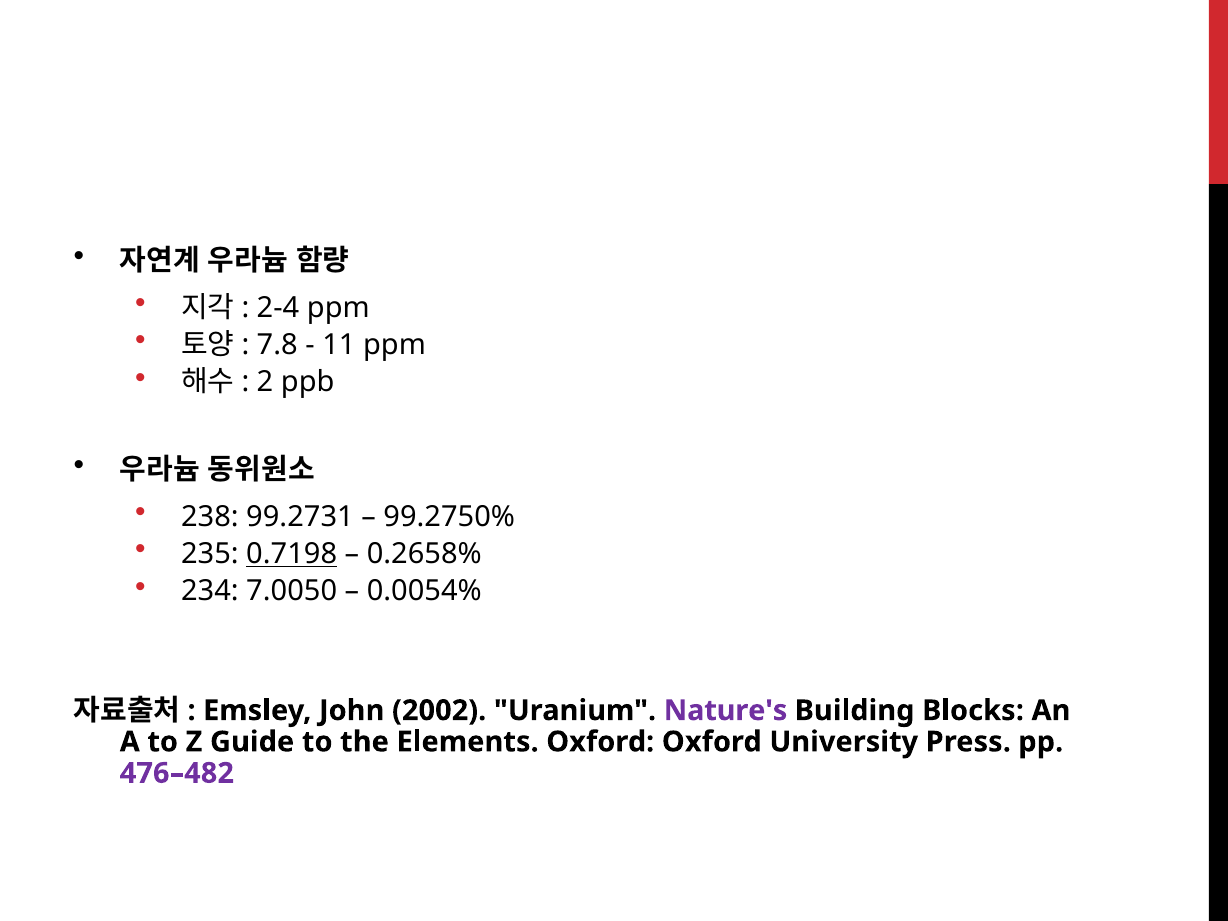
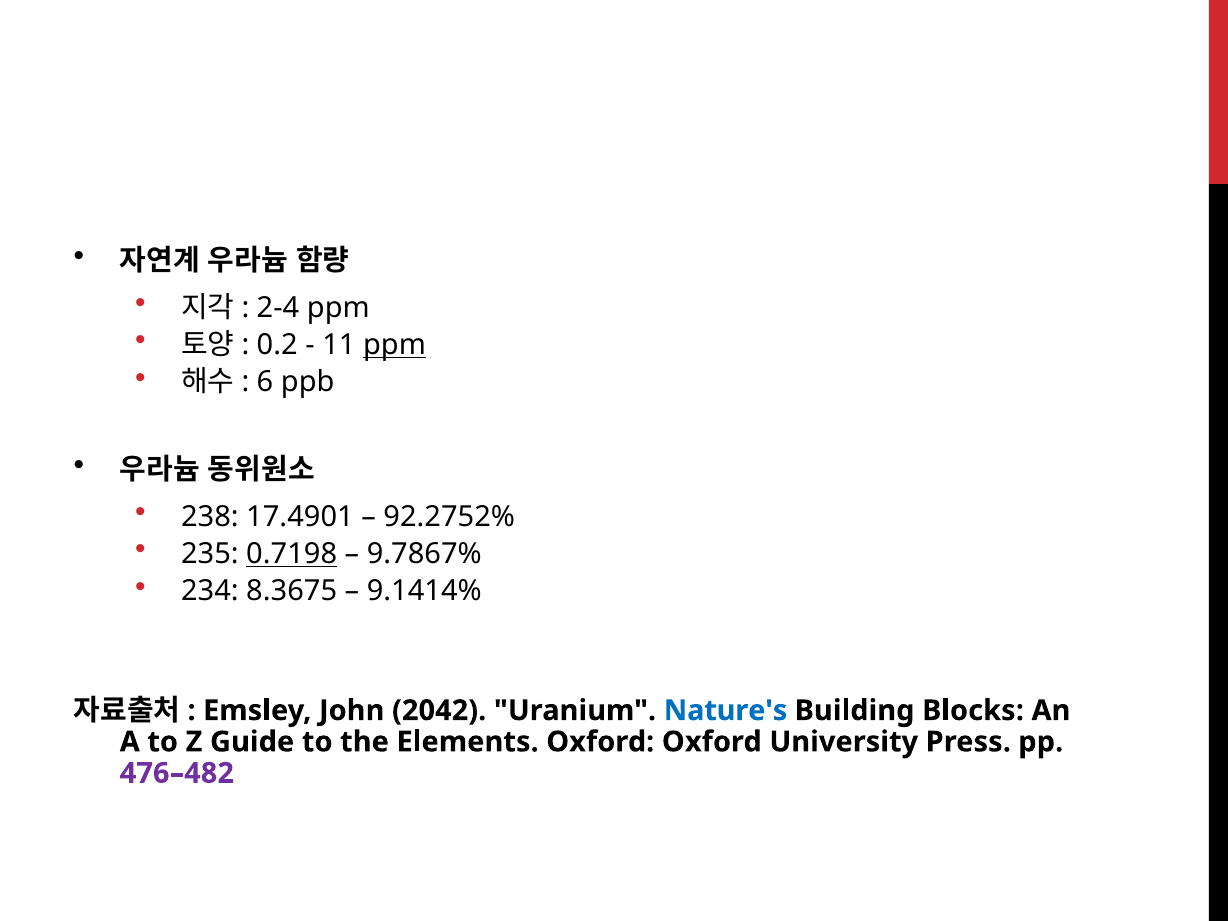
7.8: 7.8 -> 0.2 (277, 345)
ppm underline: none -> present (394, 345)
2: 2 -> 6 (265, 382)
99.2731: 99.2731 -> 17.4901 (300, 516)
99.2750%: 99.2750% -> 92.2752% (449, 516)
0.2658%: 0.2658% -> 9.7867% (424, 554)
7.0050: 7.0050 -> 8.3675 (292, 591)
0.0054%: 0.0054% -> 9.1414% (424, 591)
2002: 2002 -> 2042 (439, 711)
Nature's colour: purple -> blue (726, 711)
